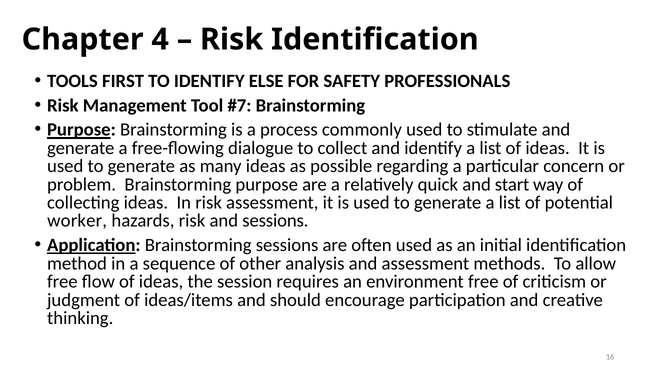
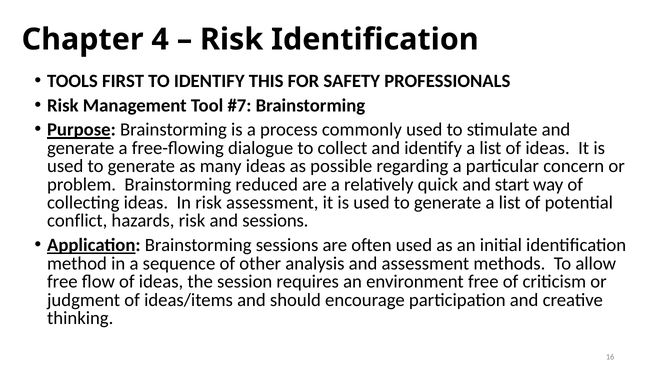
ELSE: ELSE -> THIS (266, 81)
Brainstorming purpose: purpose -> reduced (267, 184)
worker: worker -> conflict (77, 221)
